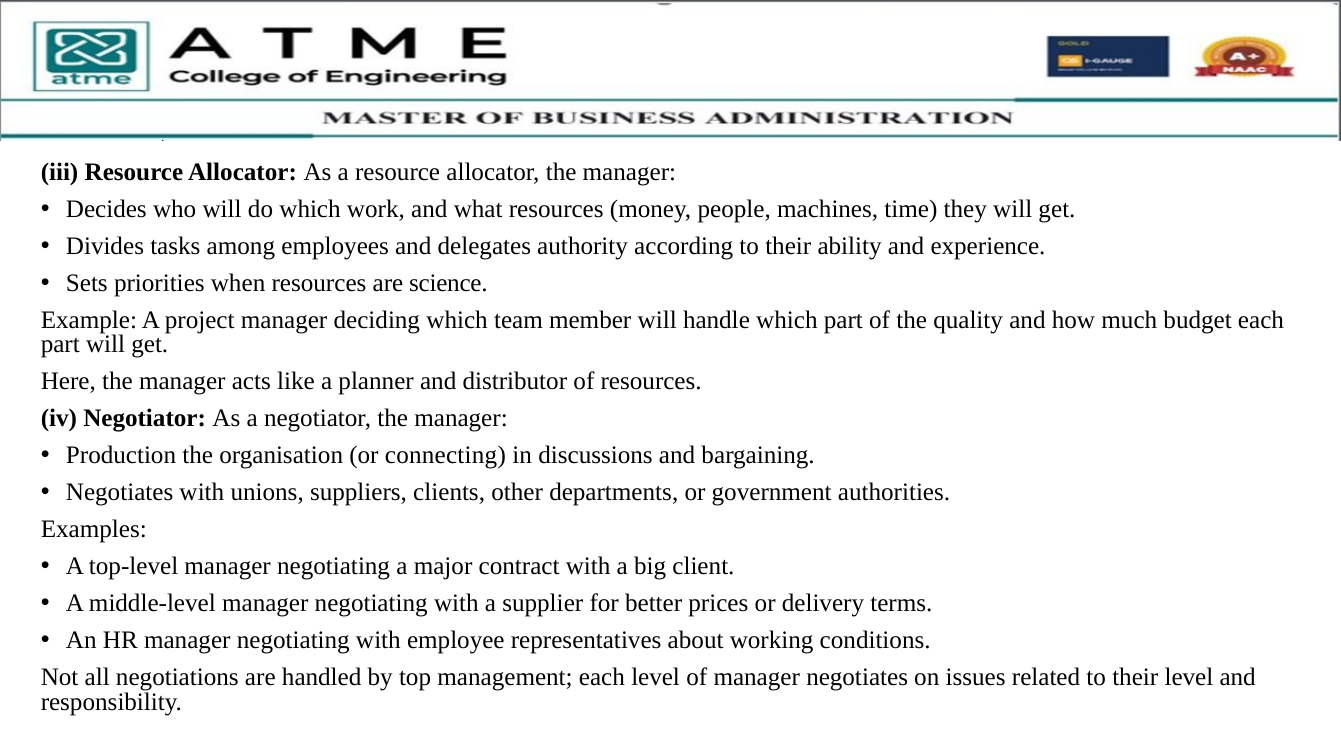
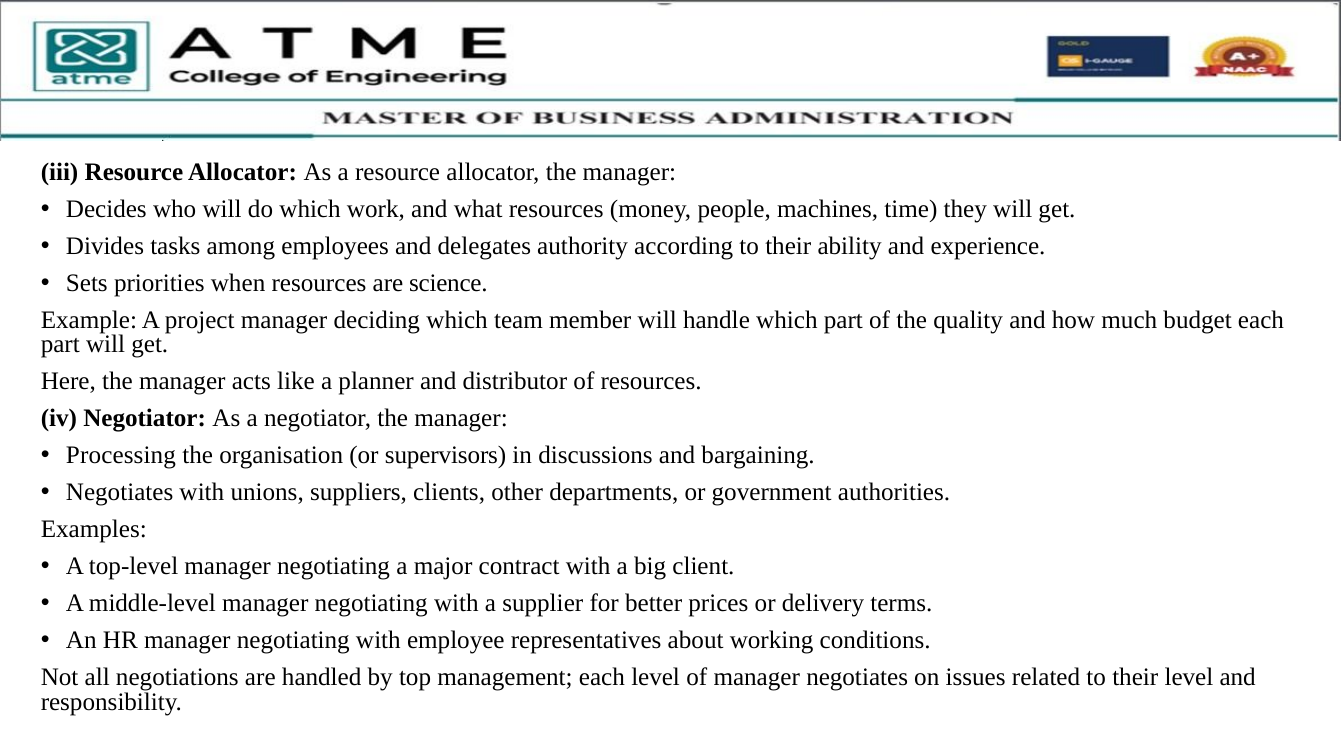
Production: Production -> Processing (121, 456)
connecting: connecting -> supervisors (446, 456)
